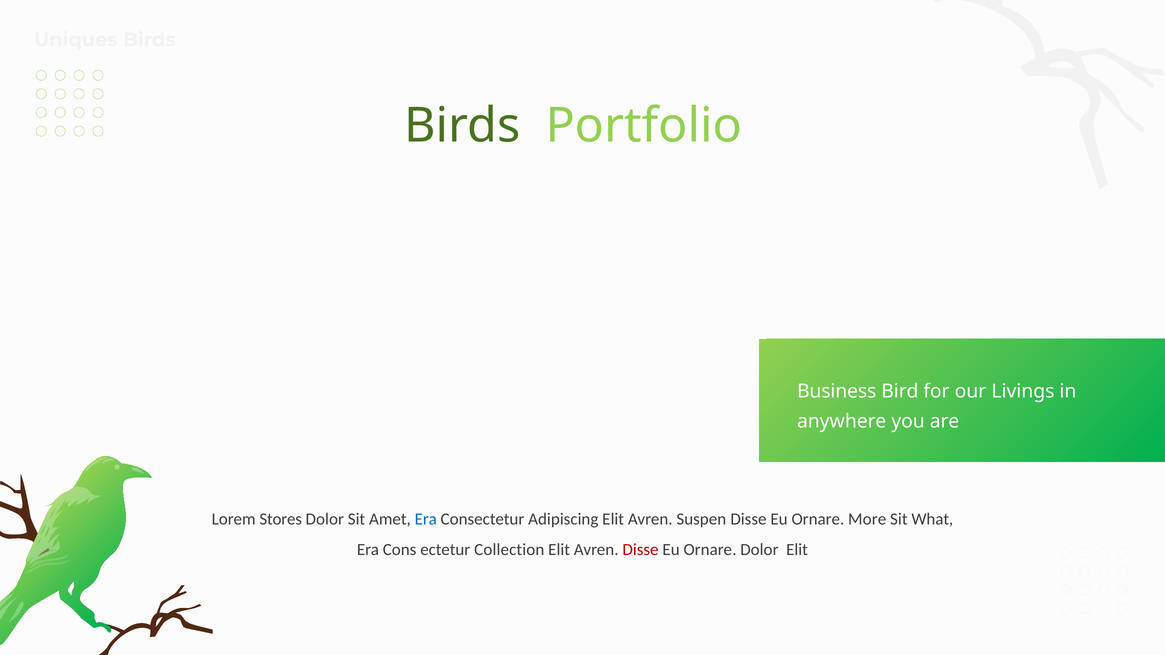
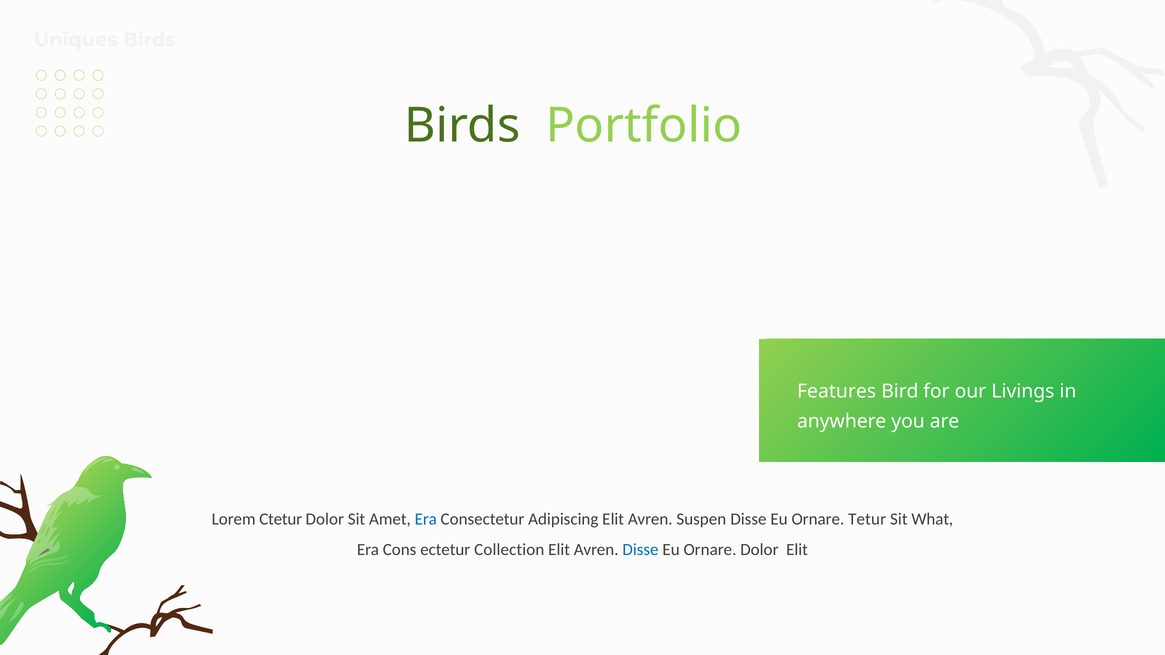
Business: Business -> Features (837, 391)
Stores: Stores -> Ctetur (281, 519)
More: More -> Tetur (867, 519)
Disse colour: red -> blue (640, 550)
